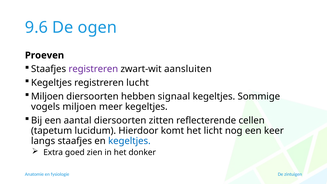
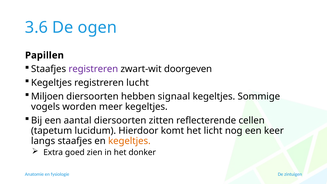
9.6: 9.6 -> 3.6 (36, 27)
Proeven: Proeven -> Papillen (44, 55)
aansluiten: aansluiten -> doorgeven (188, 69)
vogels miljoen: miljoen -> worden (79, 107)
kegeltjes colour: blue -> orange (129, 141)
